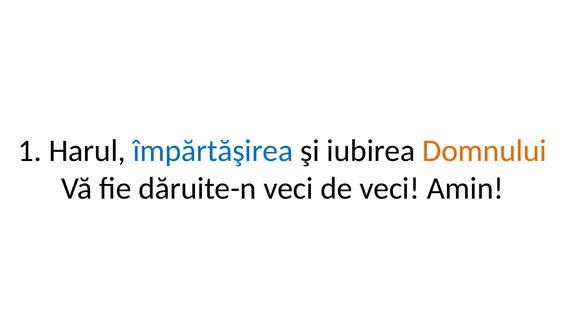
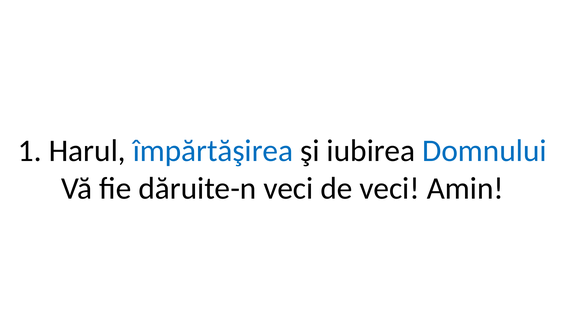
Domnului colour: orange -> blue (484, 151)
